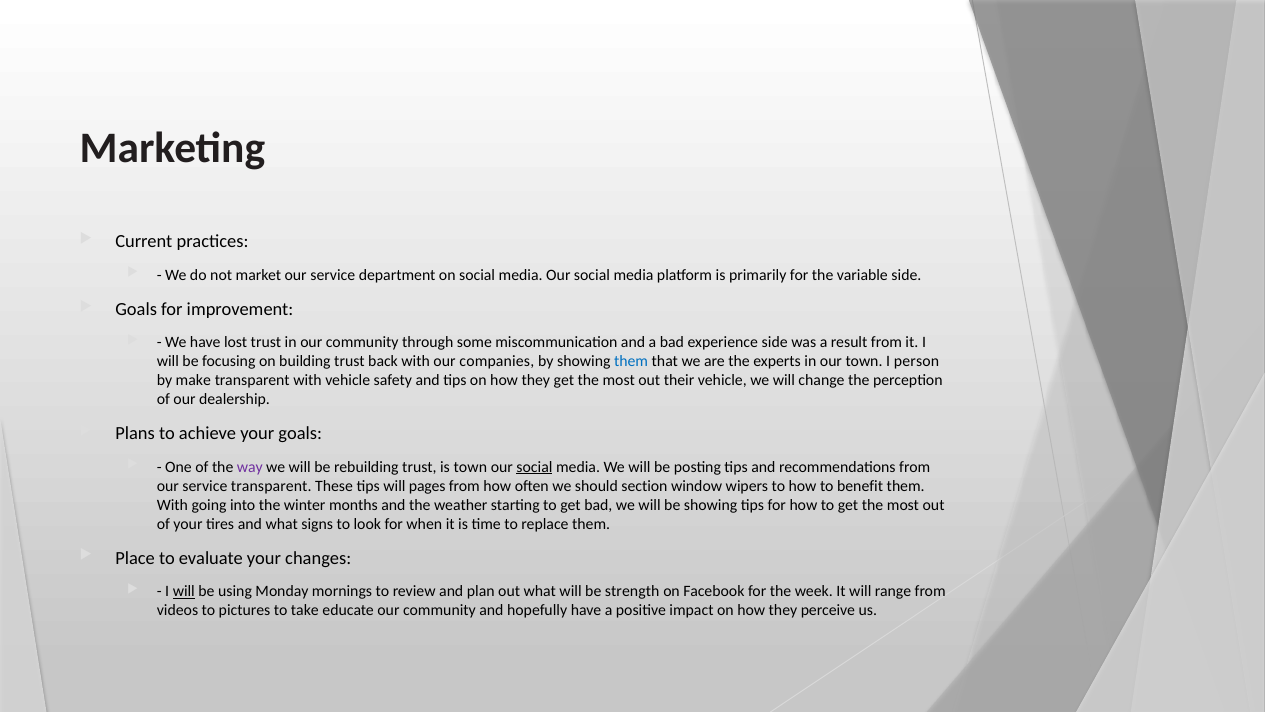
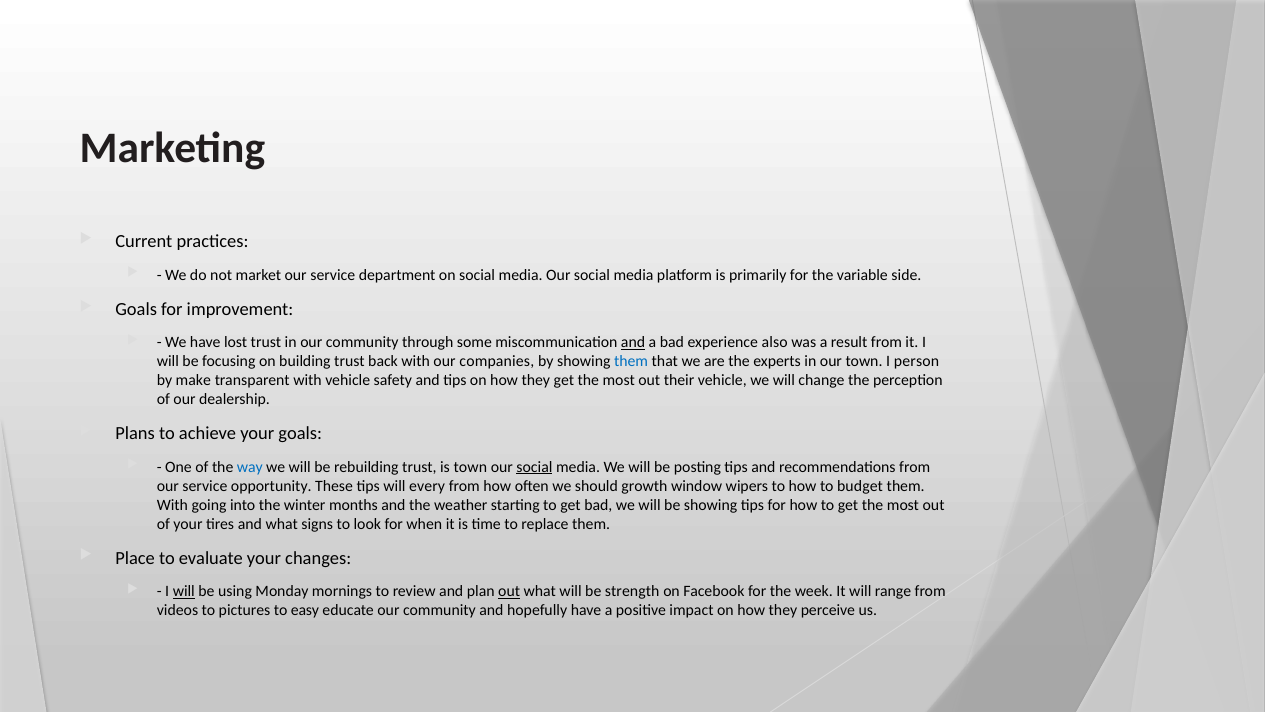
and underline: none -> present (633, 342)
experience side: side -> also (775, 342)
way colour: purple -> blue (250, 467)
service transparent: transparent -> opportunity (271, 486)
pages: pages -> every (427, 486)
section: section -> growth (644, 486)
benefit: benefit -> budget (860, 486)
out underline: none -> present (509, 591)
take: take -> easy (305, 610)
